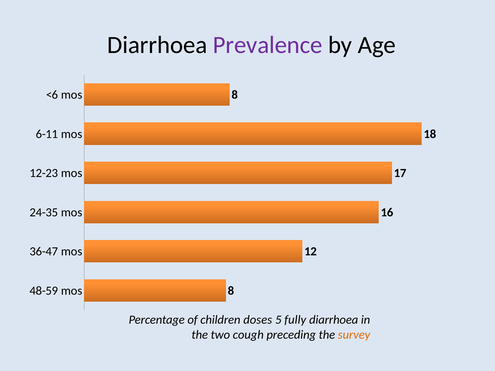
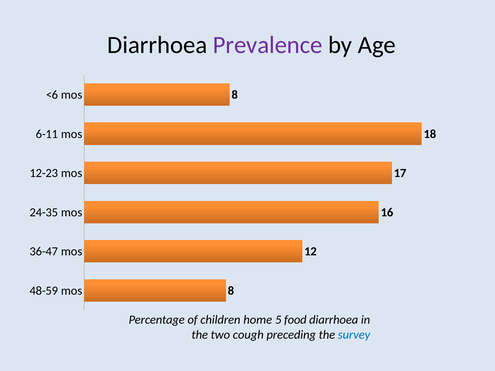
doses: doses -> home (258, 320)
fully: fully -> food (295, 320)
survey colour: orange -> blue (354, 335)
